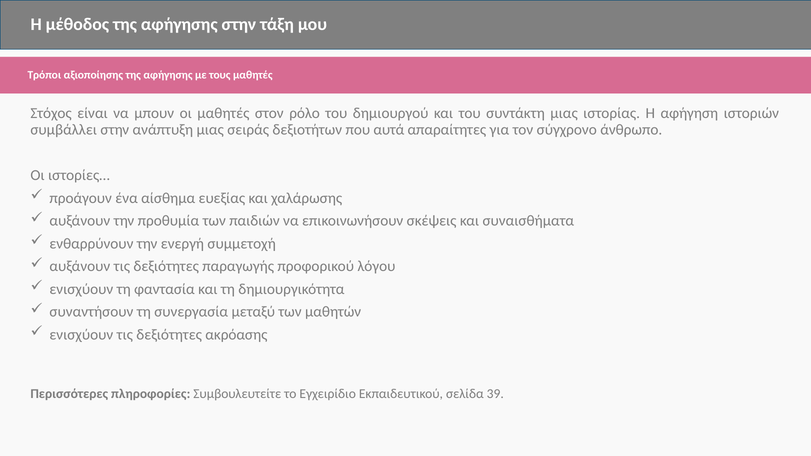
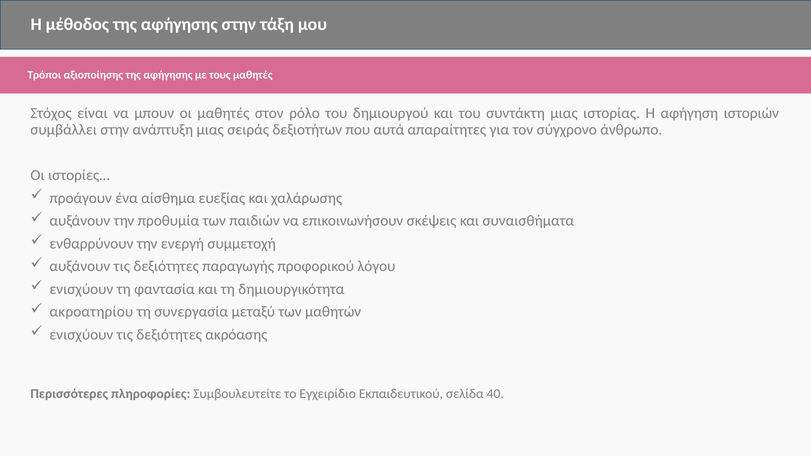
συναντήσουν: συναντήσουν -> ακροατηρίου (91, 312)
39: 39 -> 40 (495, 394)
